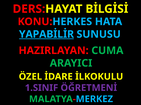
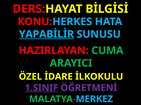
1.SINIF underline: none -> present (42, 88)
